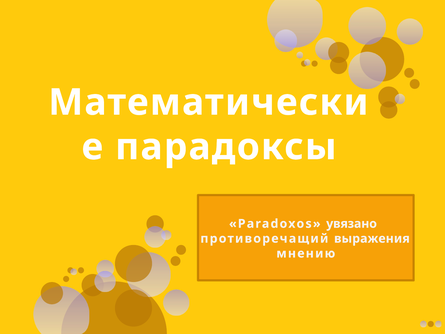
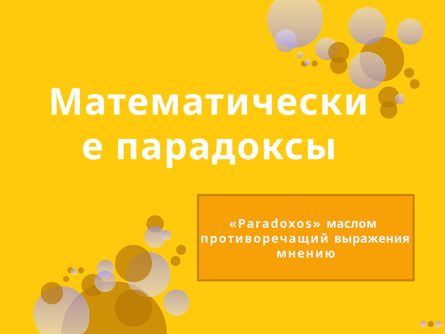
увязано: увязано -> маслом (351, 224)
